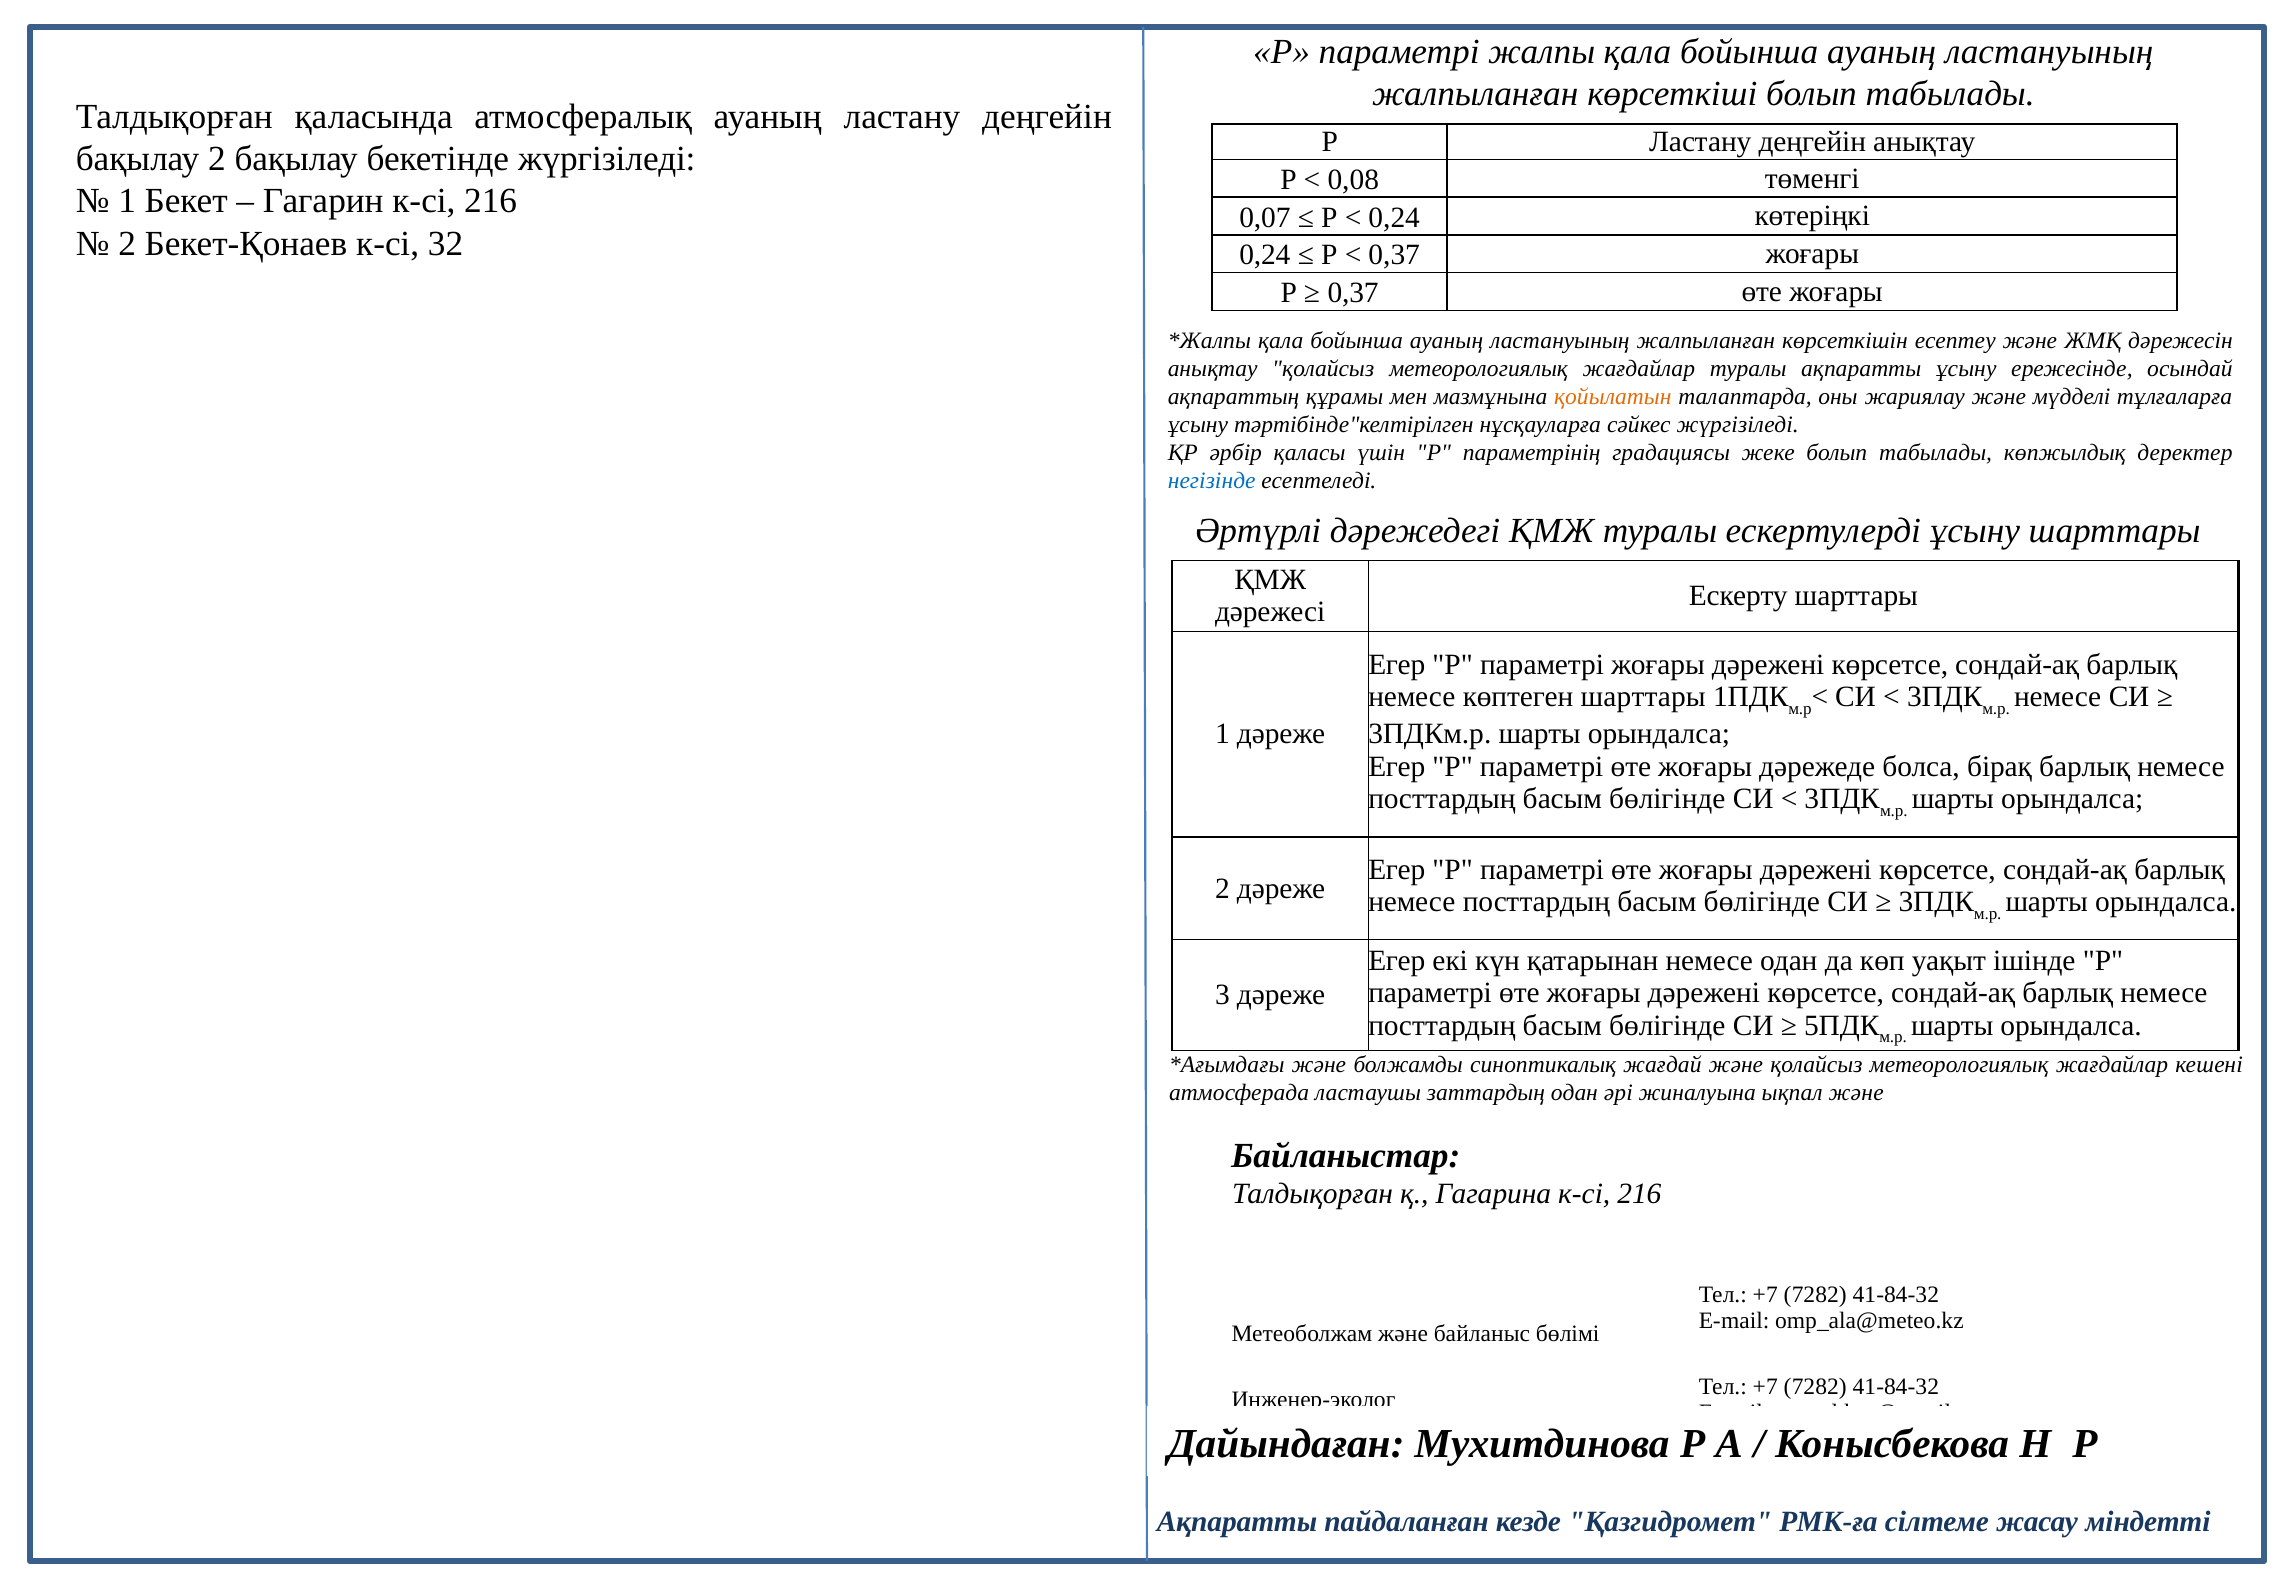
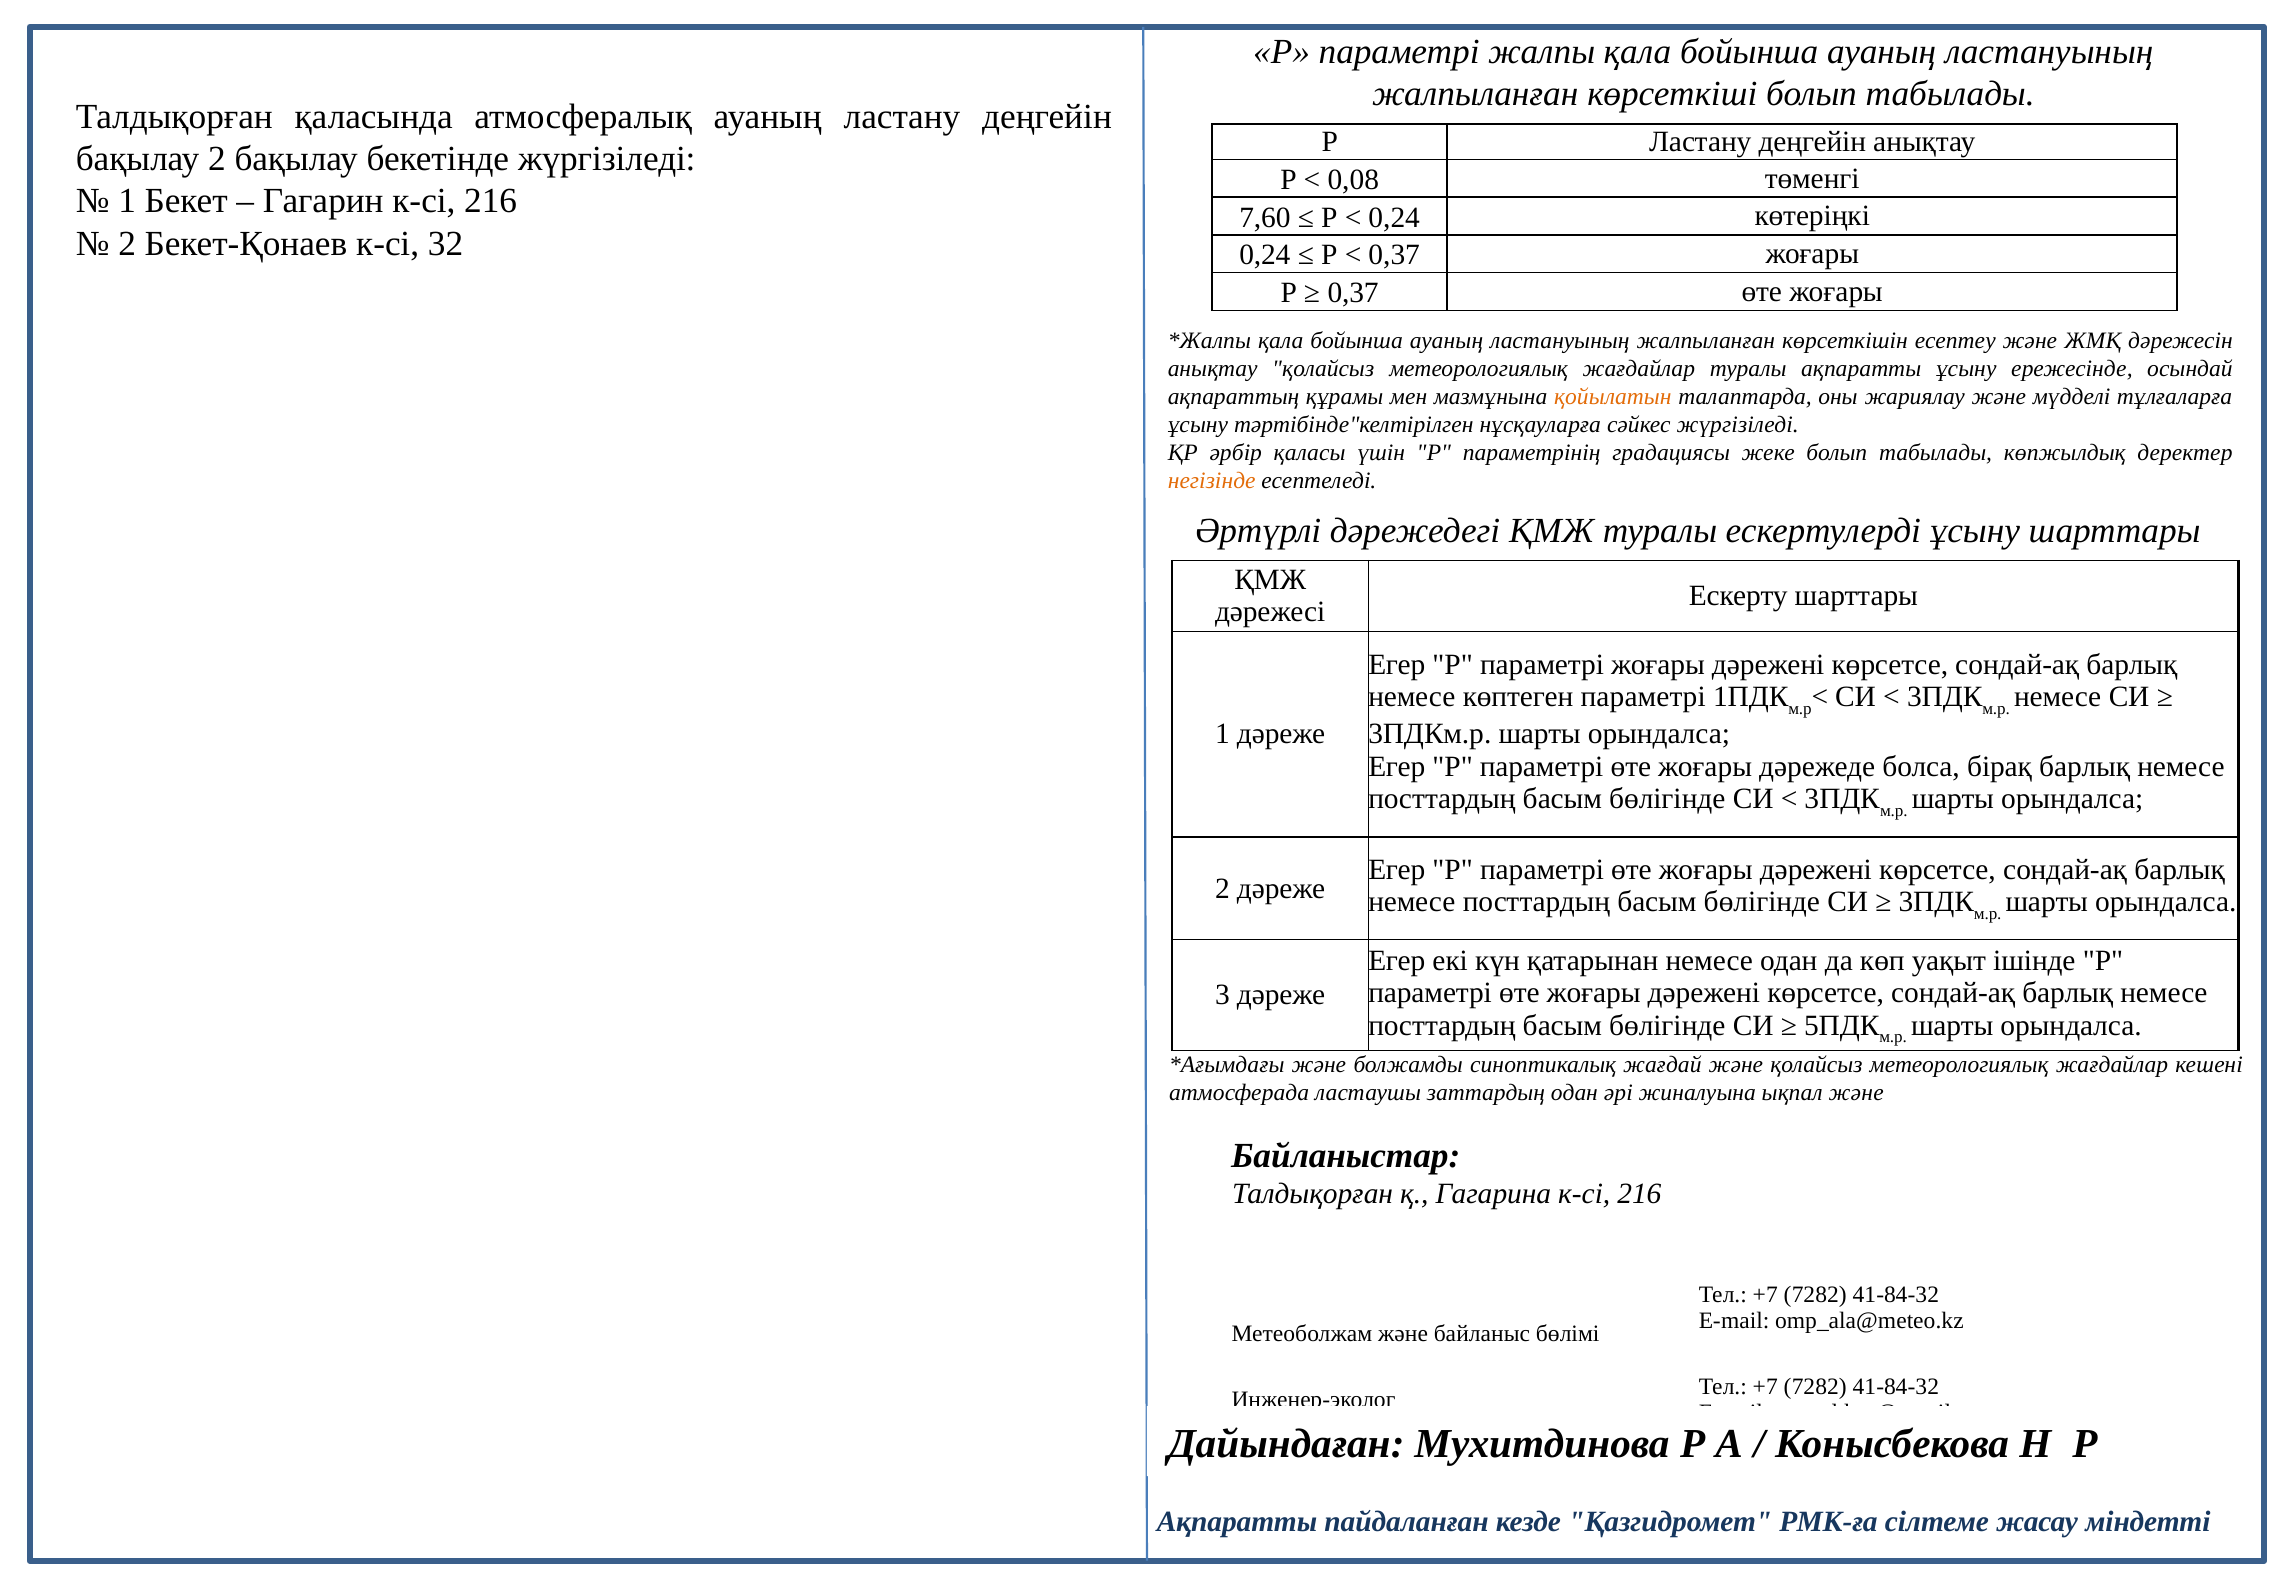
0,07: 0,07 -> 7,60 (1265, 217)
негізінде colour: blue -> orange (1212, 481)
көптеген шарттары: шарттары -> параметрі (1643, 697)
